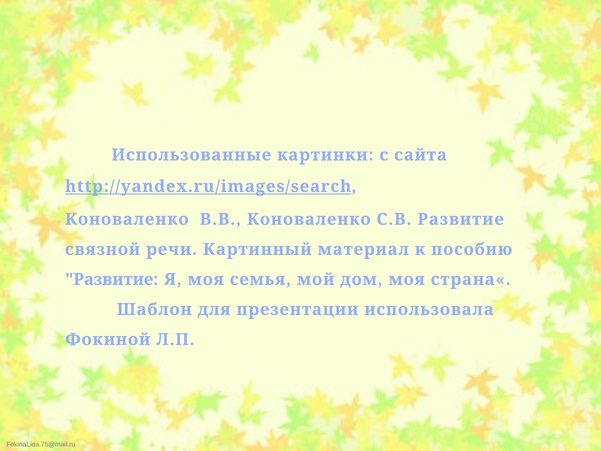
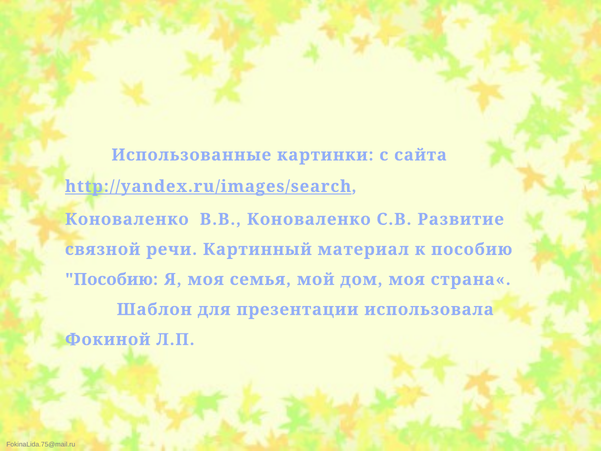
Развитие: Развитие -> Пособию (112, 279)
